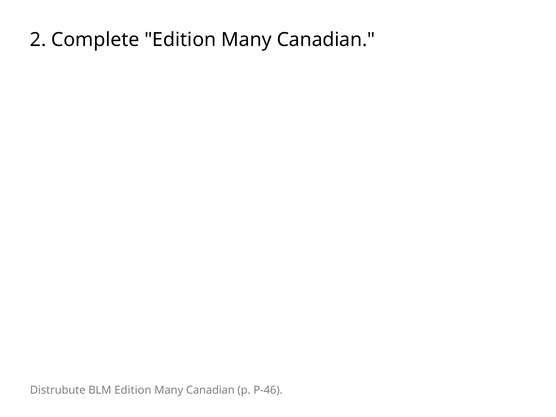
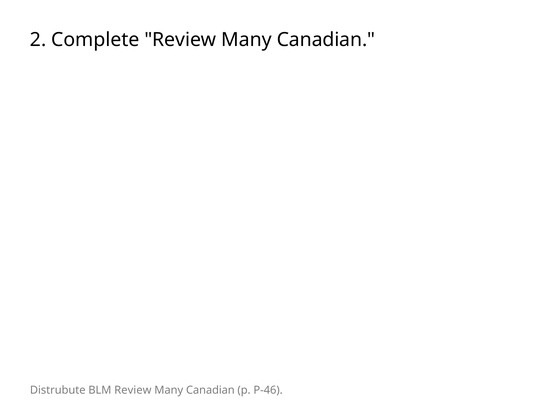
Complete Edition: Edition -> Review (180, 40)
BLM Edition: Edition -> Review (133, 390)
